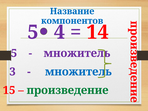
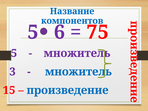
4: 4 -> 6 (59, 32)
14: 14 -> 75 (98, 32)
произведение colour: green -> blue (68, 90)
